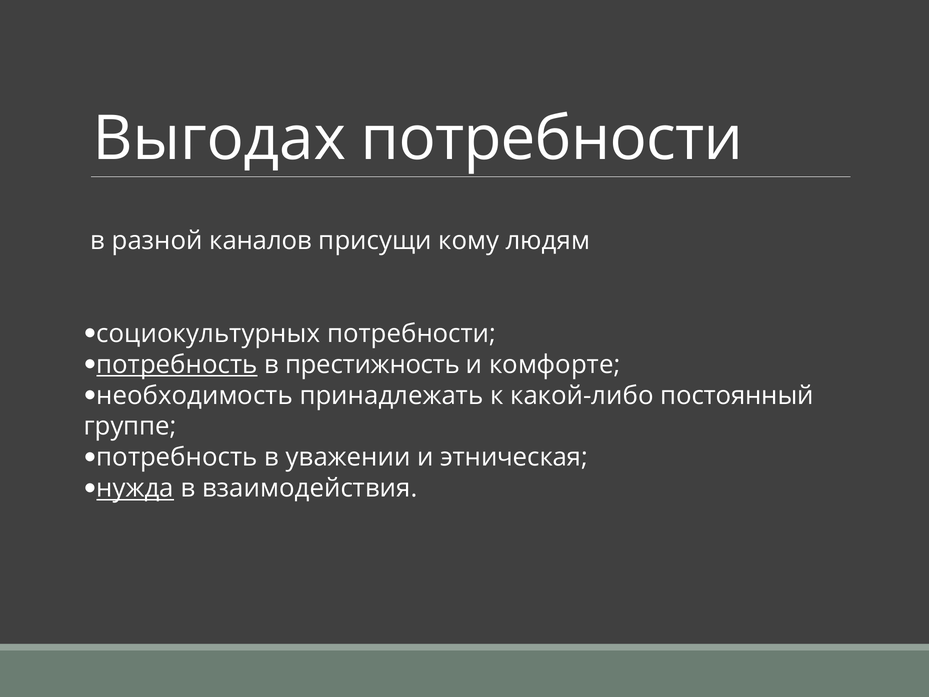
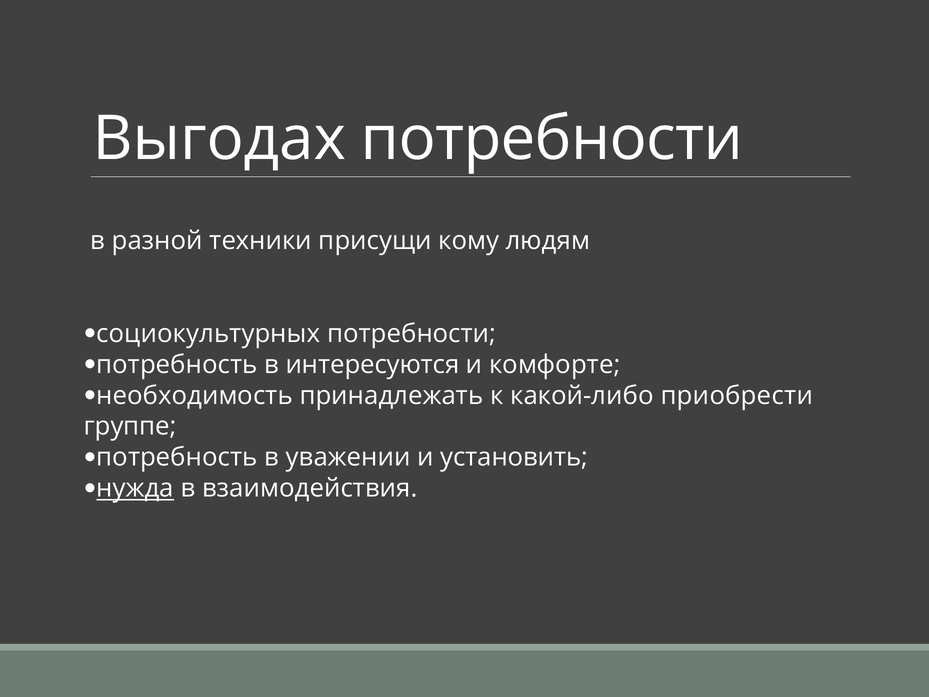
каналов: каналов -> техники (261, 240)
потребность underline: present -> none (177, 364)
престижность: престижность -> интересуются (373, 364)
постоянный: постоянный -> приобрести (737, 395)
этническая: этническая -> установить (514, 457)
